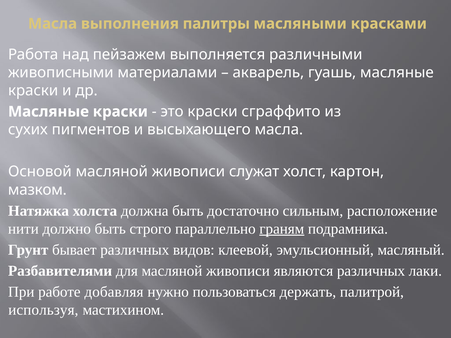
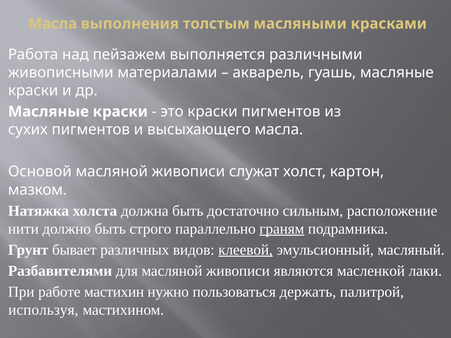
палитры: палитры -> толстым (216, 24)
краски сграффито: сграффито -> пигментов (281, 112)
клеевой underline: none -> present (246, 250)
являются различных: различных -> масленкой (371, 271)
добавляя: добавляя -> мастихин (114, 292)
